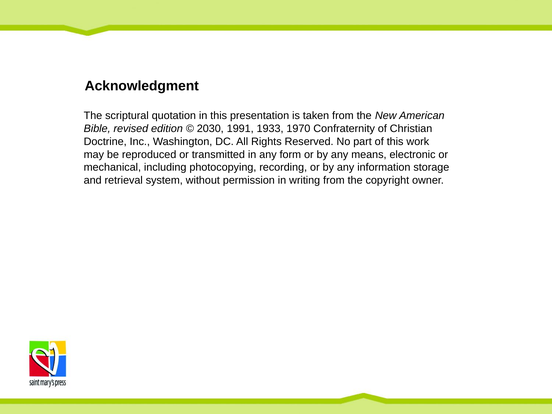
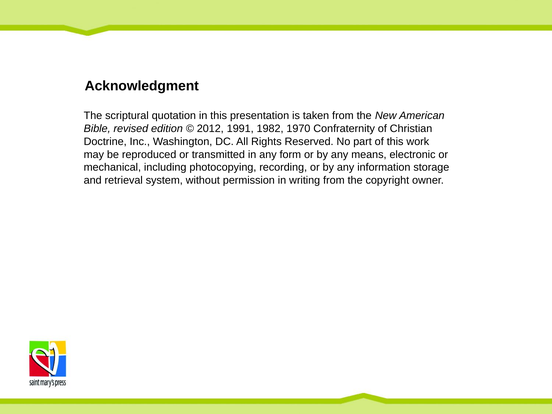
2030: 2030 -> 2012 (210, 129)
1933: 1933 -> 1982 (270, 129)
